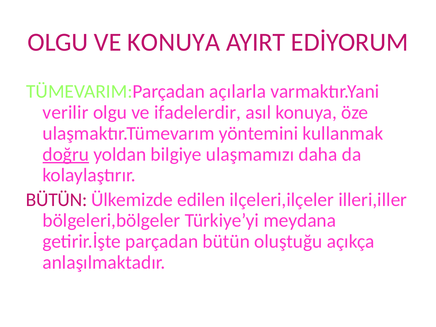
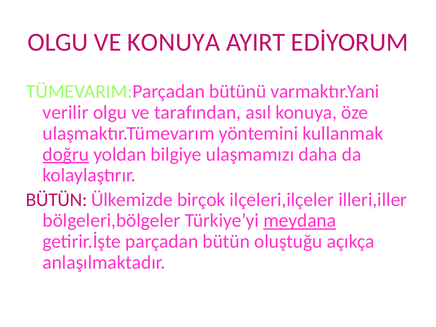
açılarla: açılarla -> bütünü (238, 91)
ifadelerdir: ifadelerdir -> tarafından (198, 112)
edilen: edilen -> birçok (201, 200)
meydana underline: none -> present (300, 221)
